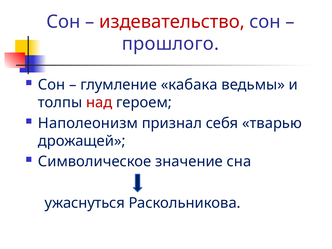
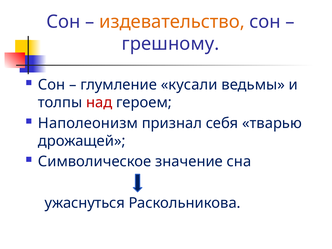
издевательство colour: red -> orange (172, 22)
прошлого: прошлого -> грешному (170, 44)
кабака: кабака -> кусали (189, 85)
